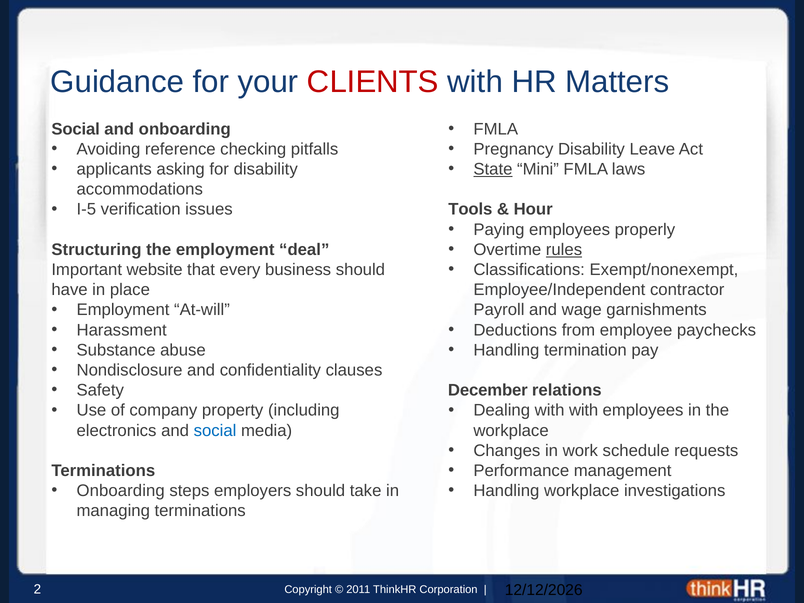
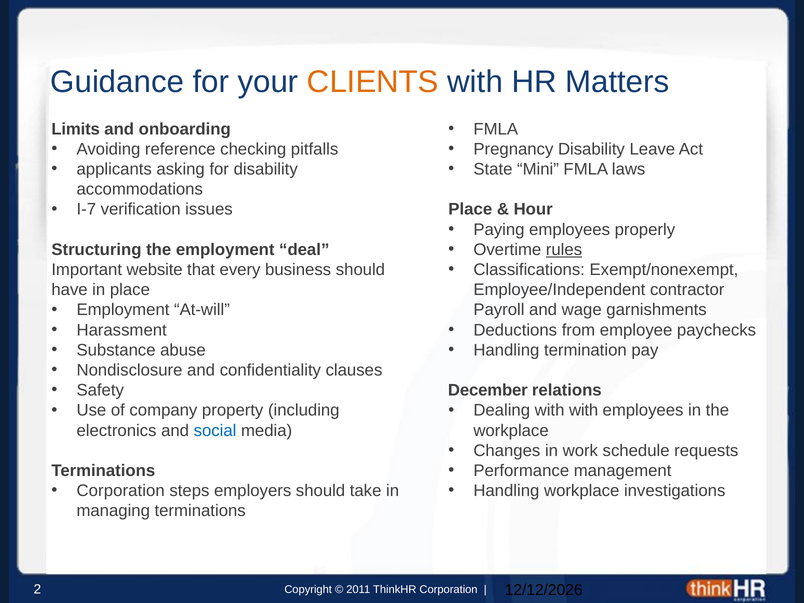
CLIENTS colour: red -> orange (373, 82)
Social: Social -> Limits (76, 129)
State underline: present -> none (493, 169)
I-5: I-5 -> I-7 (86, 209)
Tools: Tools -> Place (470, 209)
Onboarding: Onboarding -> Corporation (121, 491)
